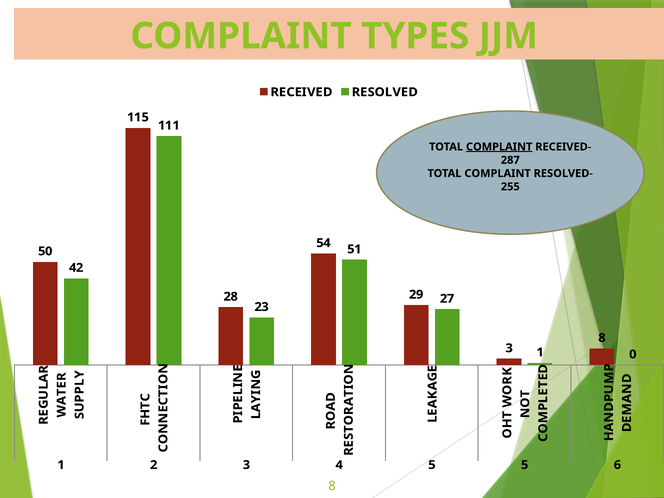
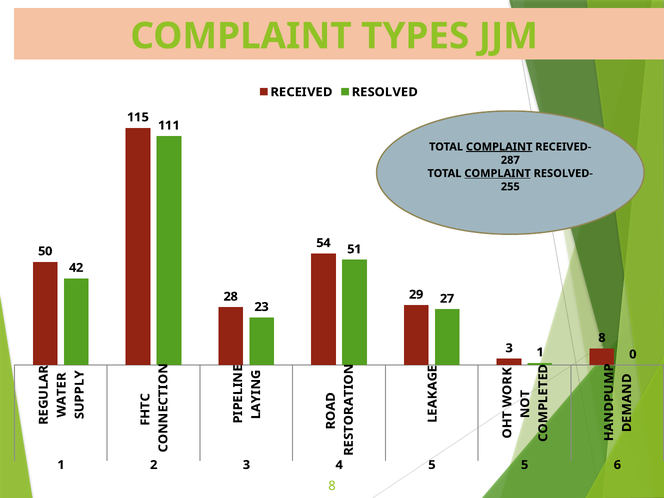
COMPLAINT underline: none -> present (498, 173)
